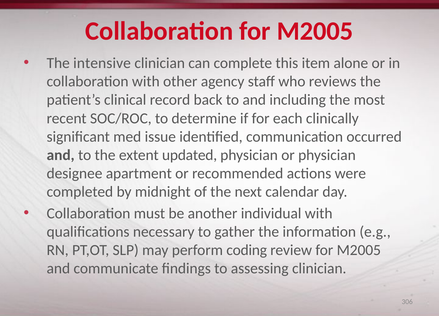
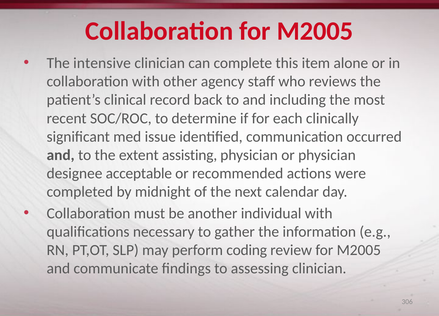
updated: updated -> assisting (190, 155)
apartment: apartment -> acceptable (139, 174)
